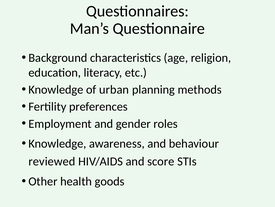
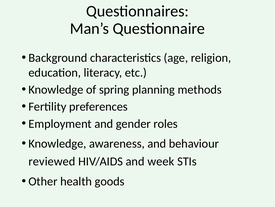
urban: urban -> spring (114, 89)
score: score -> week (161, 161)
